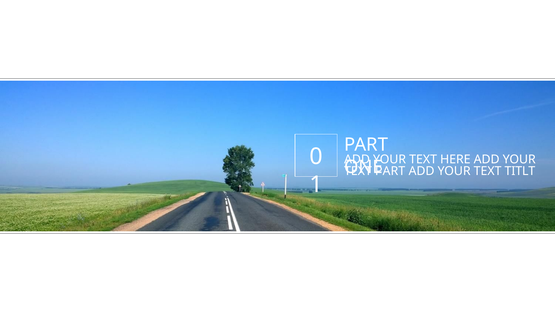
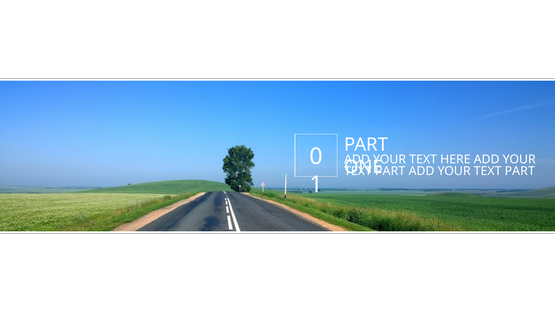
TITLT: TITLT -> PART (520, 171)
